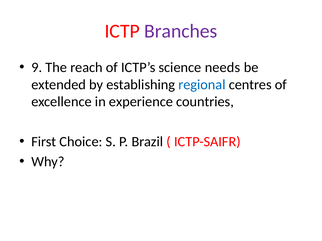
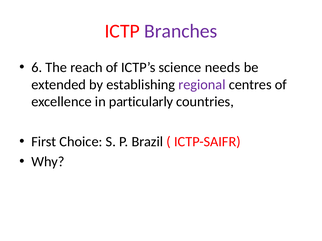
9: 9 -> 6 (37, 68)
regional colour: blue -> purple (202, 85)
experience: experience -> particularly (141, 102)
